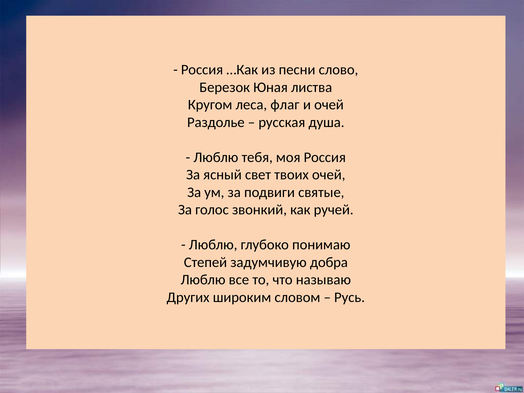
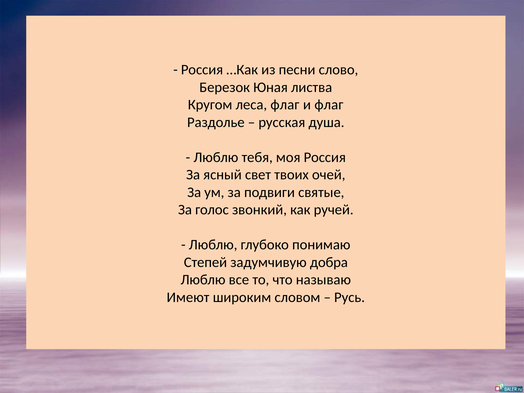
и очей: очей -> флаг (329, 105)
Других: Других -> Имеют (188, 297)
